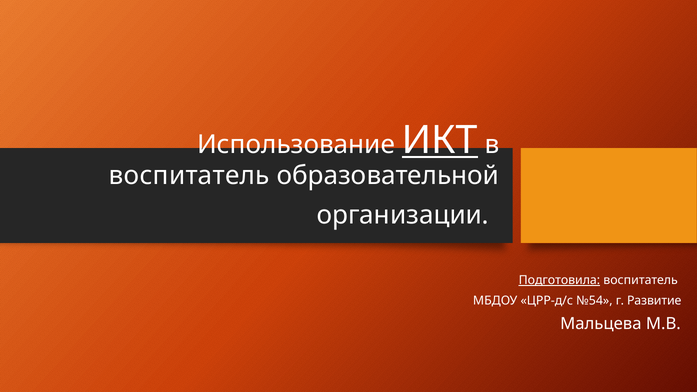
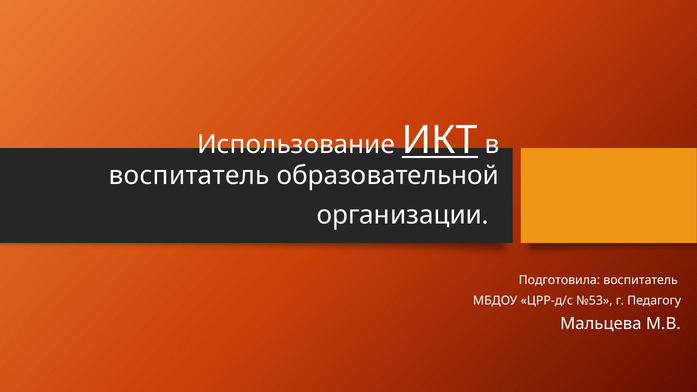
Подготовила underline: present -> none (559, 280)
№54: №54 -> №53 (594, 301)
Развитие: Развитие -> Педагогу (654, 301)
